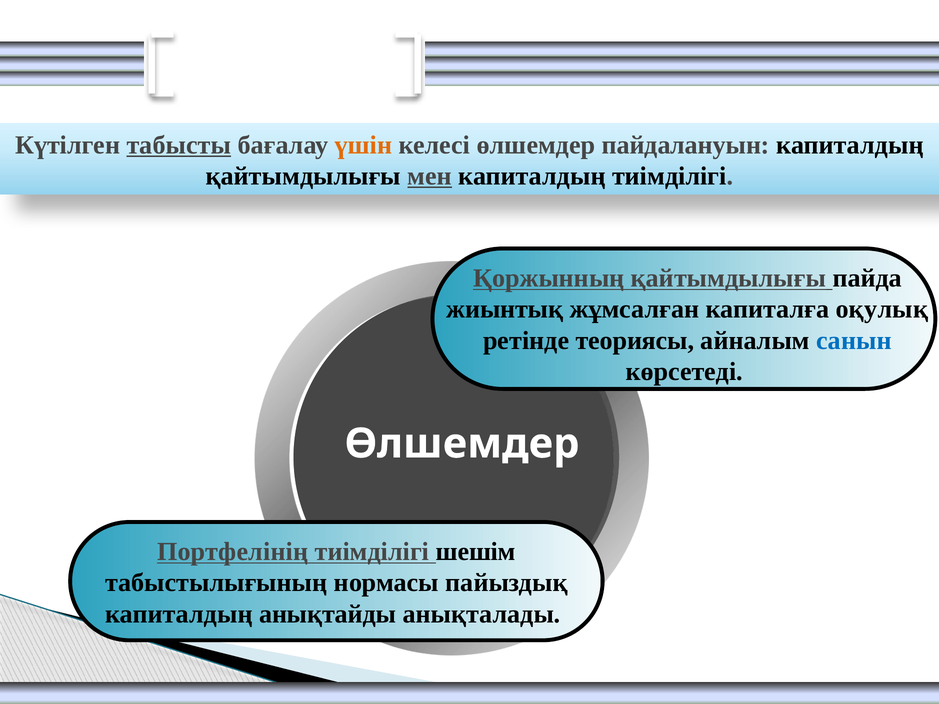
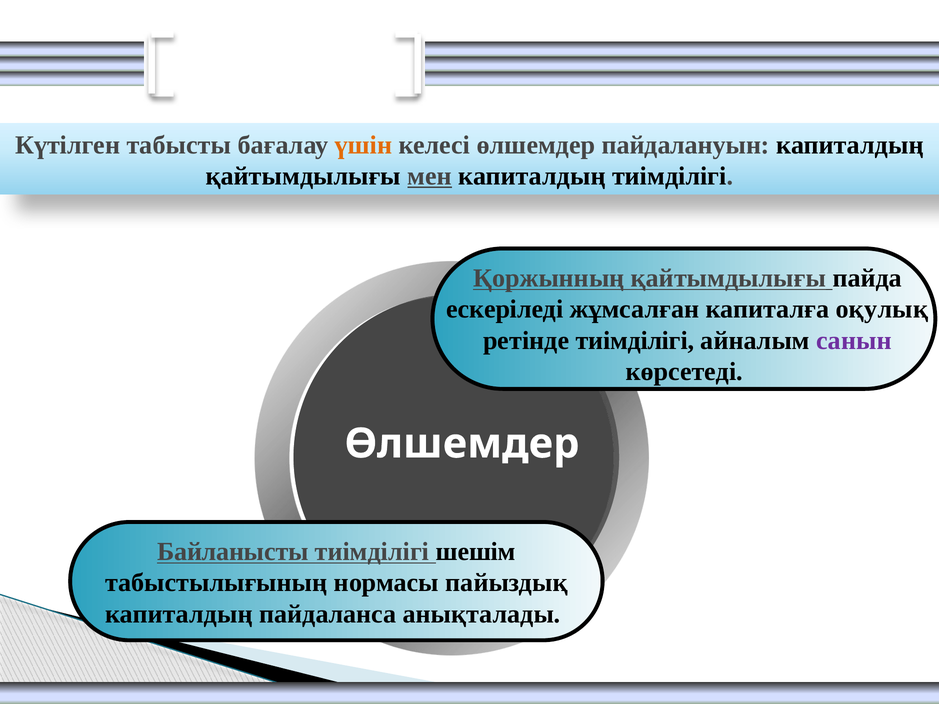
табысты underline: present -> none (179, 145)
жиынтық: жиынтық -> ескеріледі (505, 309)
ретінде теориясы: теориясы -> тиімділігі (635, 341)
санын colour: blue -> purple (854, 341)
Портфелінің: Портфелінің -> Байланысты (233, 552)
анықтайды: анықтайды -> пайдаланса (328, 614)
